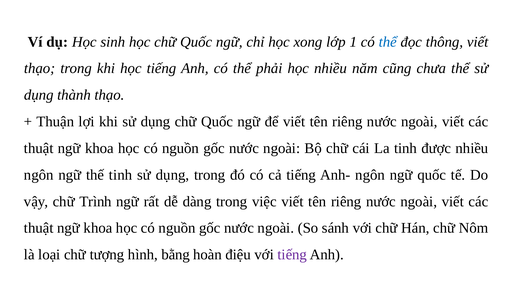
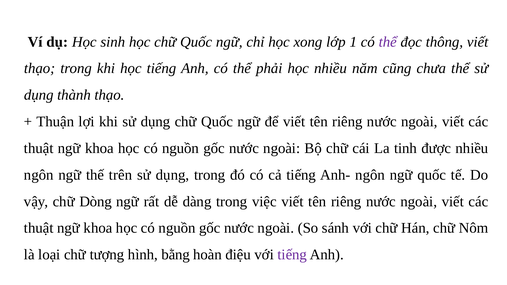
thể colour: blue -> purple (388, 42)
thế tinh: tinh -> trên (121, 175)
Trình: Trình -> Dòng (96, 202)
